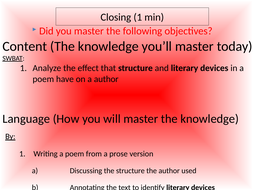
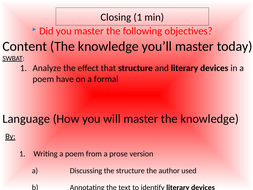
a author: author -> formal (106, 79)
